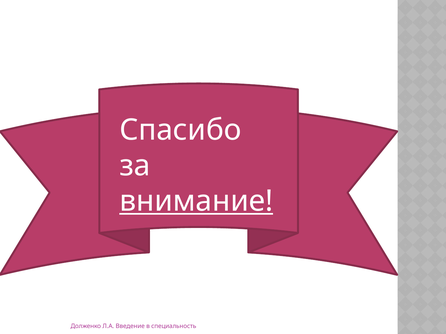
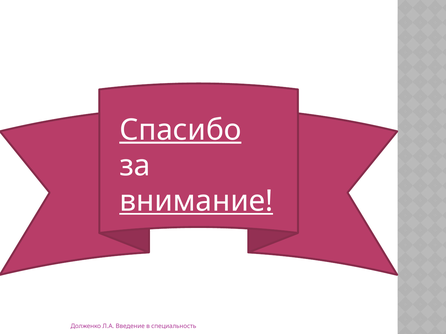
Спасибо underline: none -> present (180, 130)
